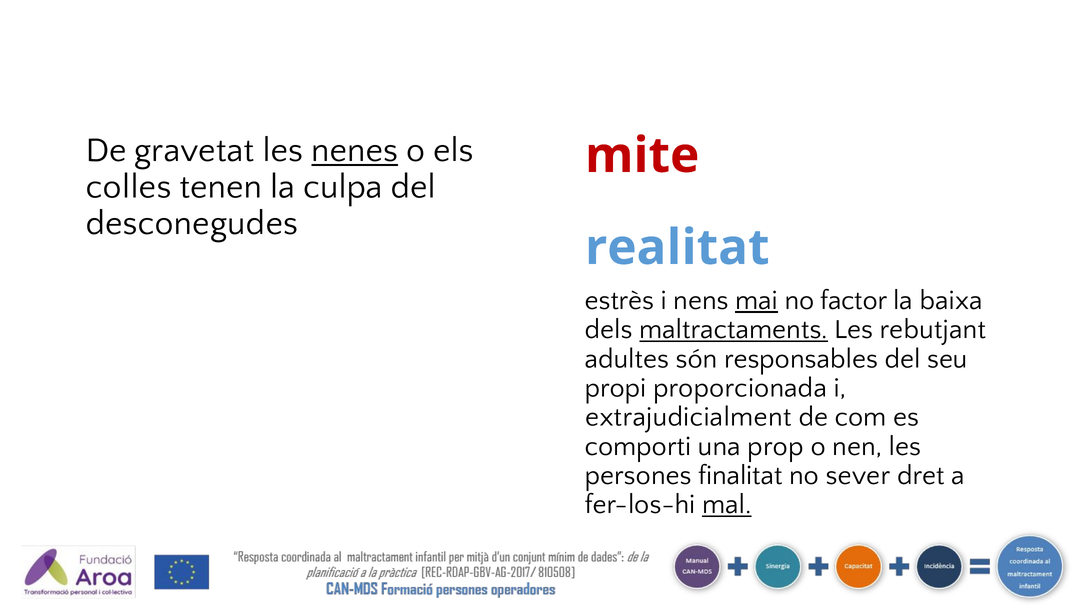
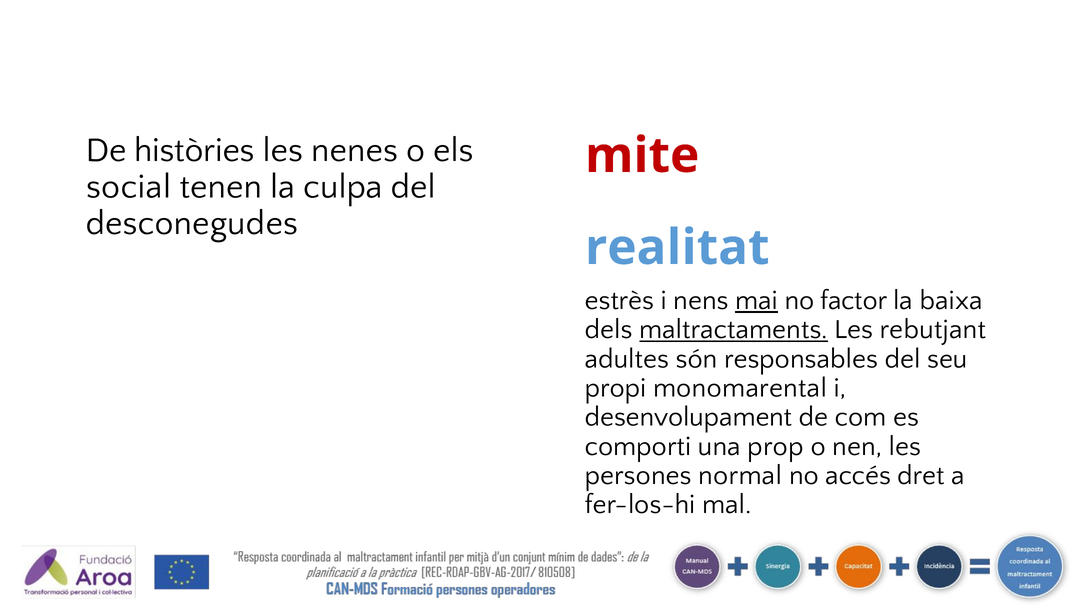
gravetat: gravetat -> històries (194, 150)
nenes underline: present -> none (355, 150)
colles: colles -> social (129, 187)
proporcionada: proporcionada -> monomarental (740, 388)
extrajudicialment: extrajudicialment -> desenvolupament (689, 417)
finalitat: finalitat -> normal (740, 475)
sever: sever -> accés (858, 475)
mal underline: present -> none (727, 504)
